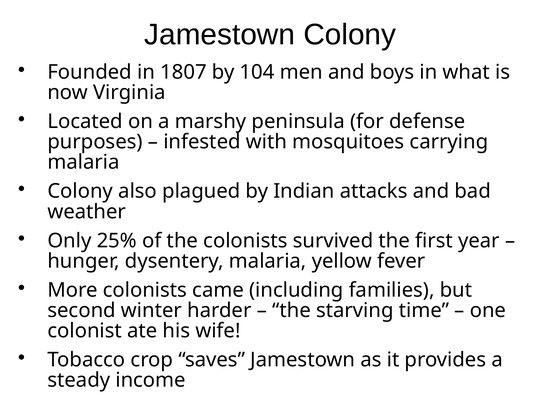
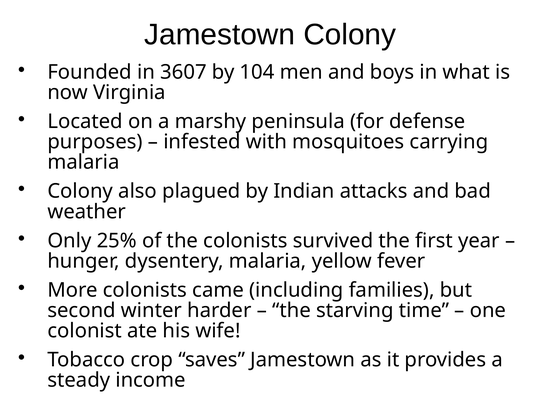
1807: 1807 -> 3607 (183, 72)
